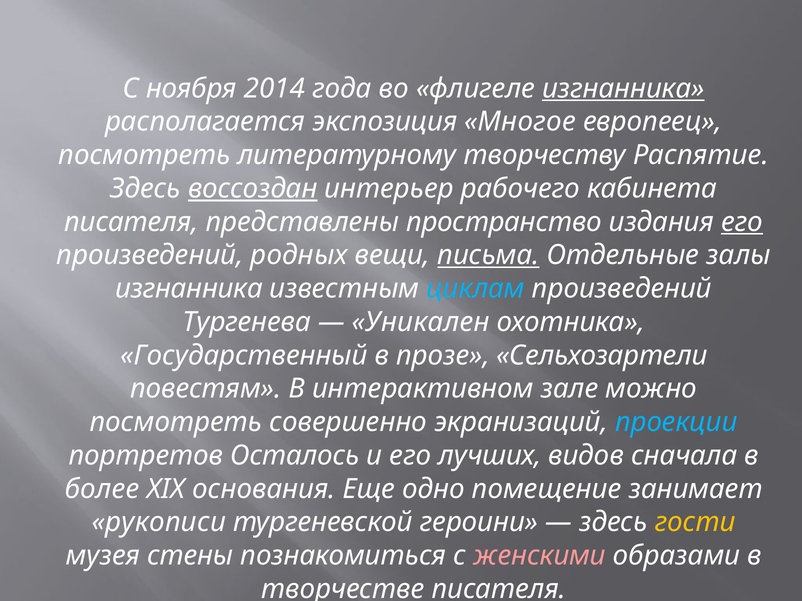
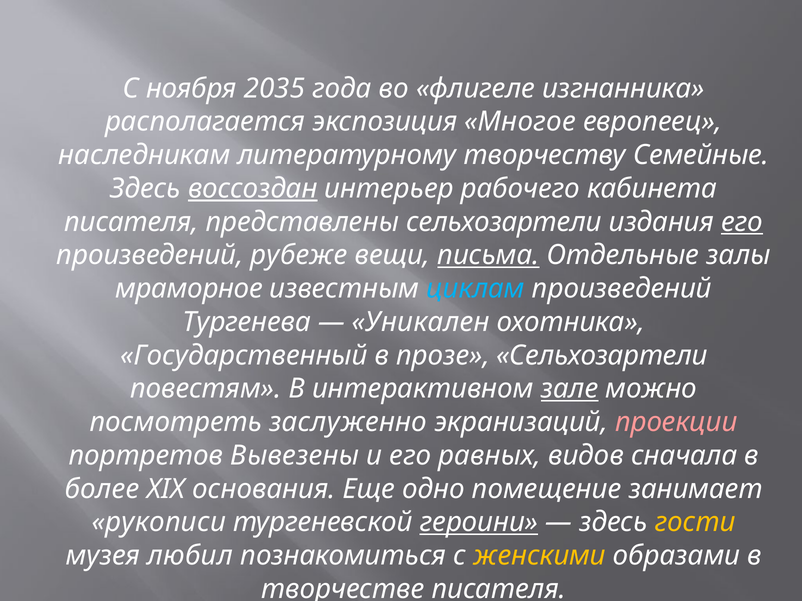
2014: 2014 -> 2035 (274, 88)
изгнанника underline: present -> none (623, 88)
посмотреть: посмотреть -> наследникам (144, 155)
Распятие: Распятие -> Семейные (701, 155)
представлены пространство: пространство -> сельхозартели (504, 222)
родных: родных -> рубеже (299, 256)
изгнанника: изгнанника -> мраморное (189, 289)
зале underline: none -> present (570, 389)
совершенно: совершенно -> заслуженно (348, 423)
проекции colour: light blue -> pink (676, 423)
Осталось: Осталось -> Вывезены (295, 456)
лучших: лучших -> равных (490, 456)
героини underline: none -> present (479, 523)
стены: стены -> любил (190, 556)
женскими colour: pink -> yellow (540, 556)
